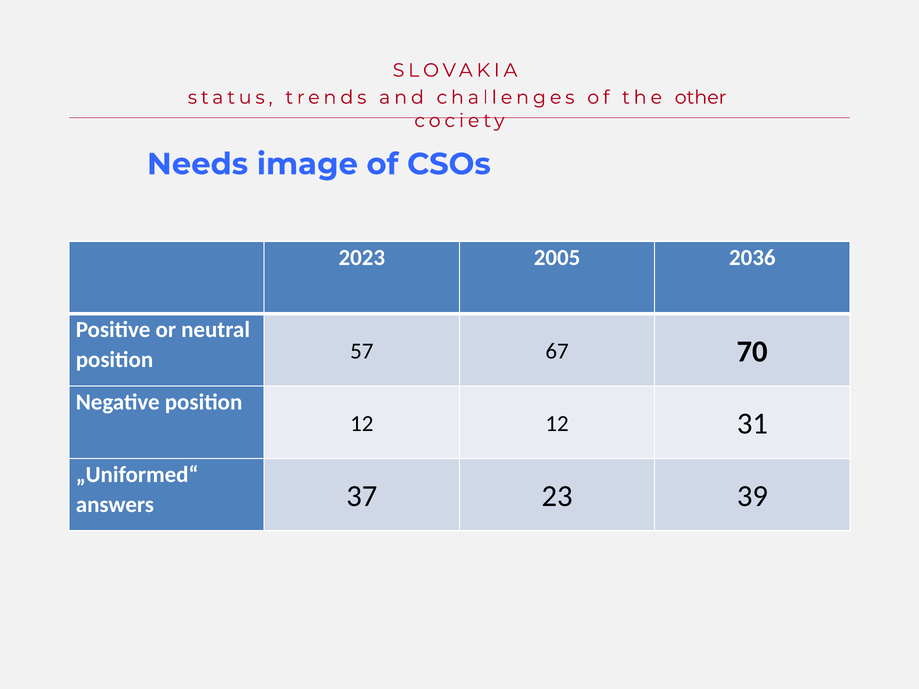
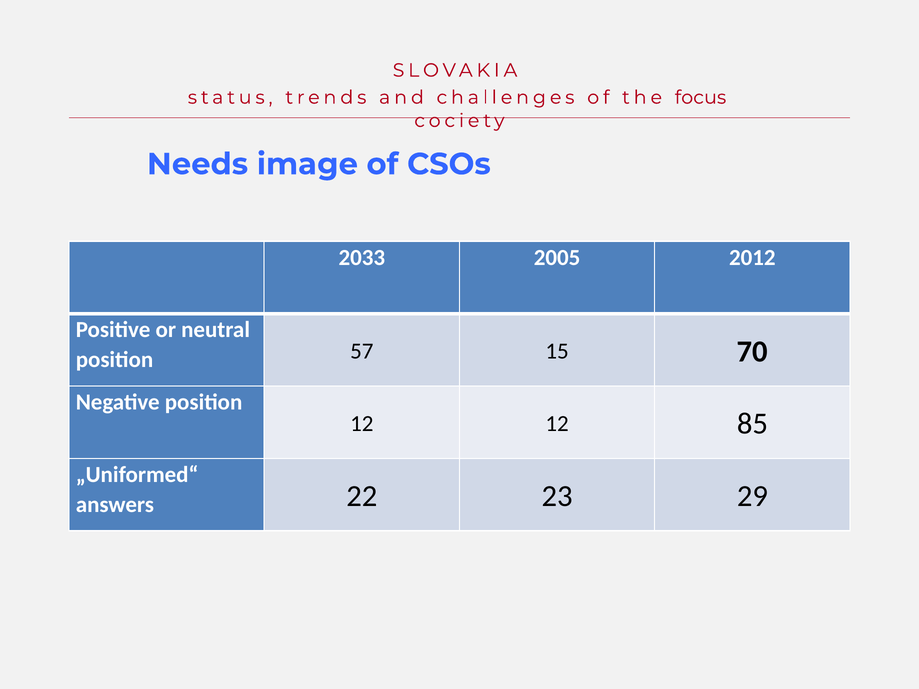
other: other -> focus (700, 97)
2023: 2023 -> 2033 (362, 258)
2036: 2036 -> 2012 (752, 258)
67: 67 -> 15 (557, 351)
31: 31 -> 85 (752, 424)
37: 37 -> 22 (362, 496)
39: 39 -> 29 (752, 496)
